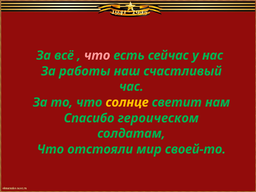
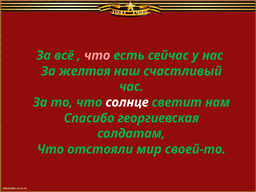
работы: работы -> желтая (85, 71)
солнце colour: yellow -> white (127, 102)
героическом: героическом -> георгиевская (158, 118)
